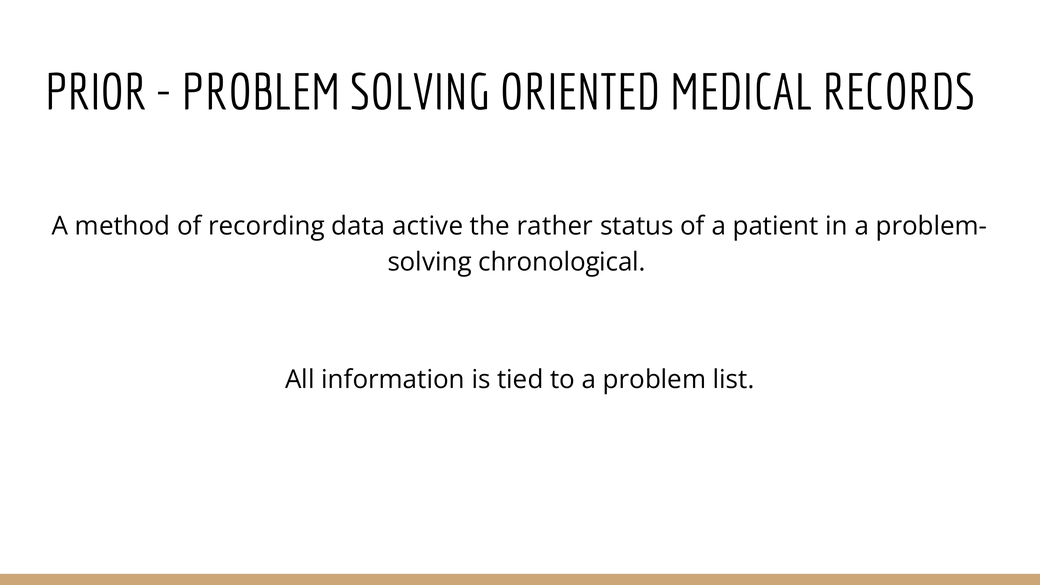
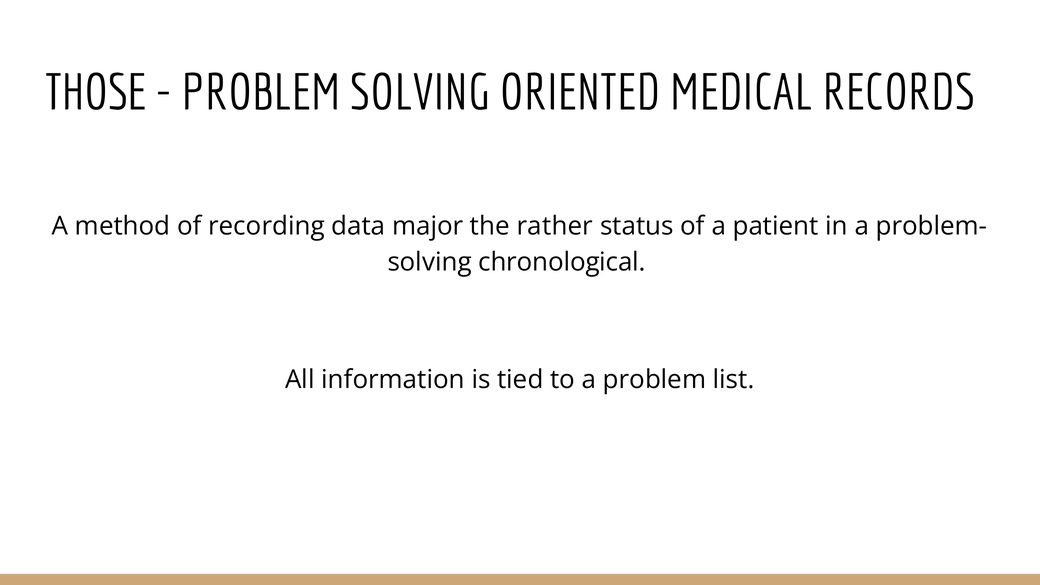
PRIOR: PRIOR -> THOSE (96, 93)
active: active -> major (428, 226)
